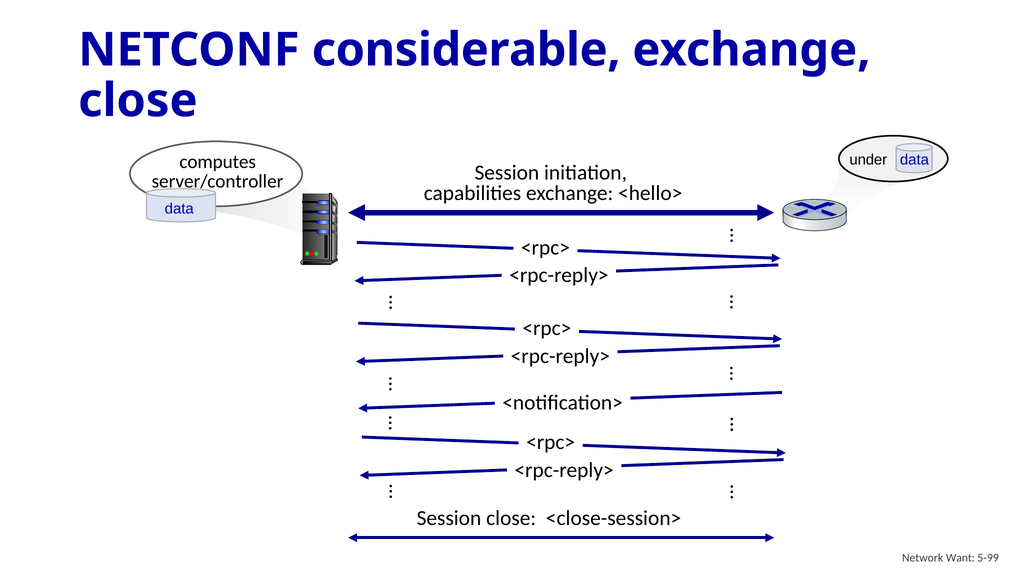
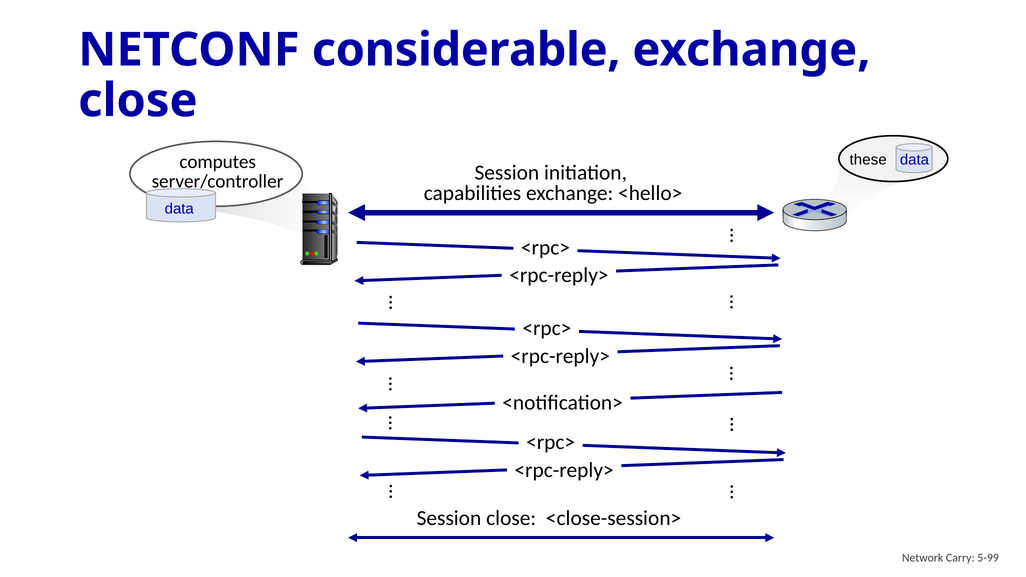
under: under -> these (868, 160)
Want: Want -> Carry (960, 558)
